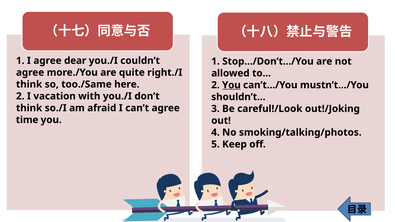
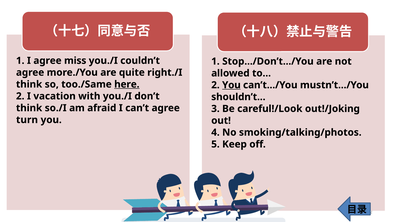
dear: dear -> miss (75, 61)
here underline: none -> present (127, 84)
time: time -> turn (27, 120)
